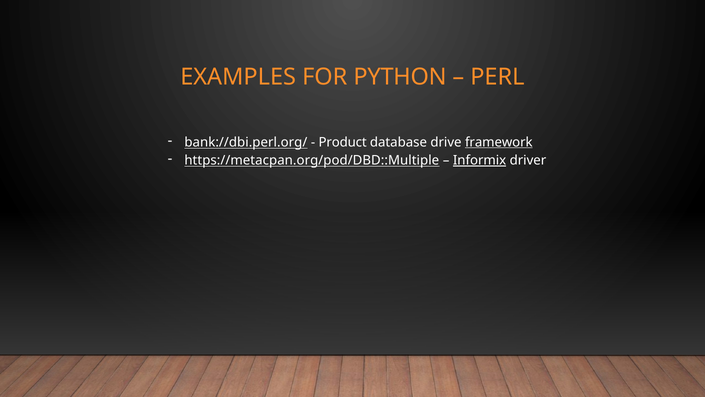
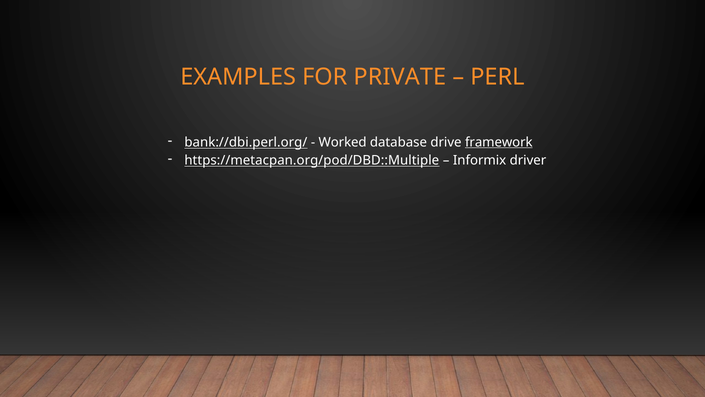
PYTHON: PYTHON -> PRIVATE (400, 77)
Product: Product -> Worked (343, 142)
Informix underline: present -> none (480, 160)
